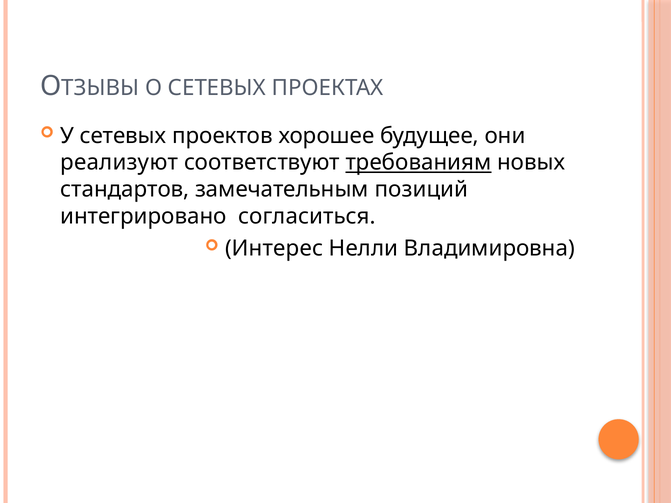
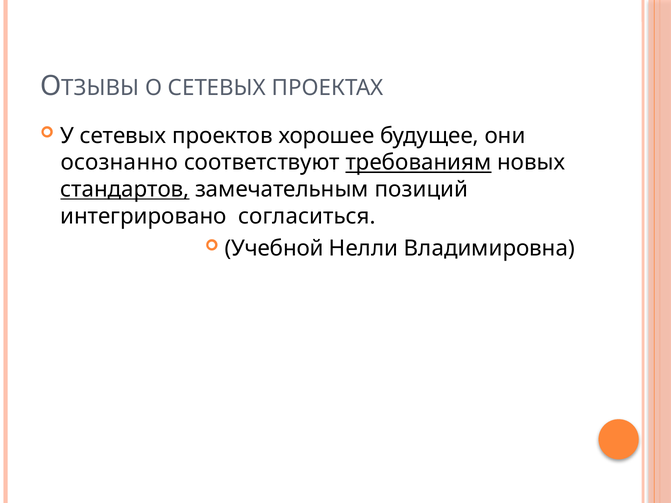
реализуют: реализуют -> осознанно (119, 163)
стандартов underline: none -> present (125, 189)
Интерес: Интерес -> Учебной (274, 249)
